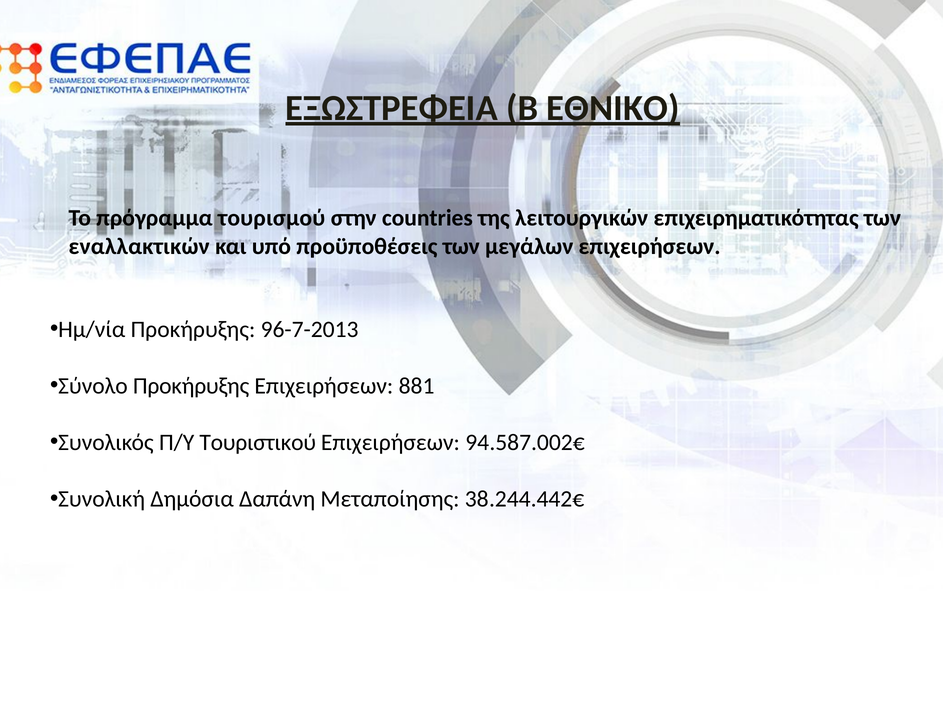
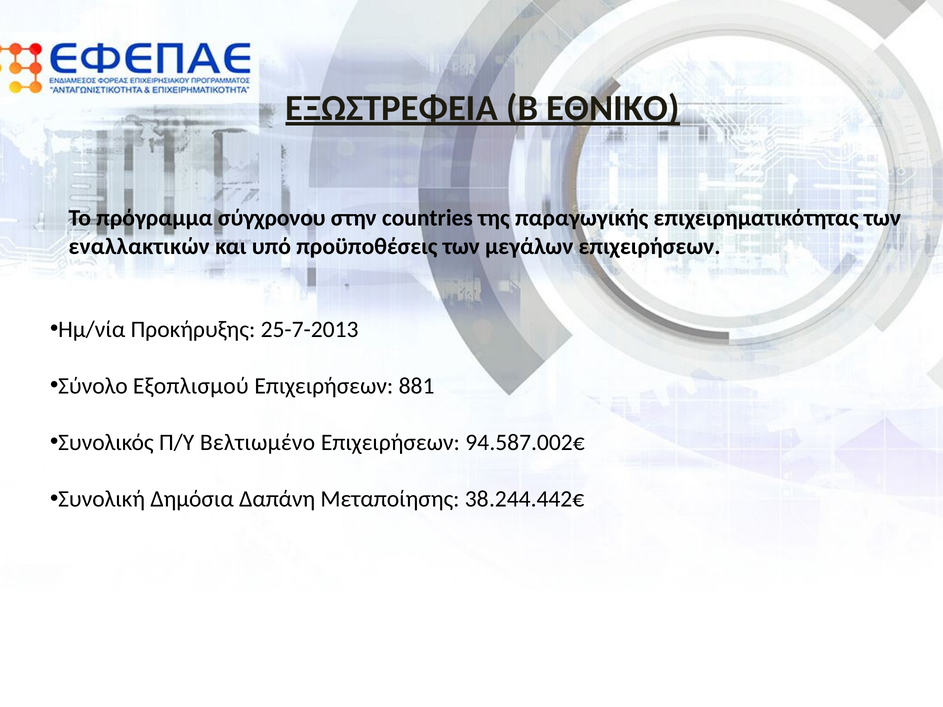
τουρισμού: τουρισμού -> σύγχρονου (272, 218)
λειτουργικών: λειτουργικών -> παραγωγικής (582, 218)
96-7-2013: 96-7-2013 -> 25-7-2013 (310, 329)
Σύνολο Προκήρυξης: Προκήρυξης -> Εξοπλισμού (191, 386)
Τουριστικού: Τουριστικού -> Βελτιωμένο (258, 443)
